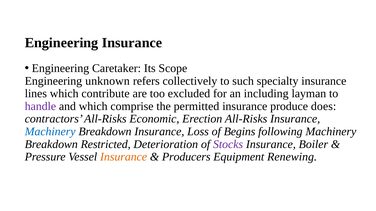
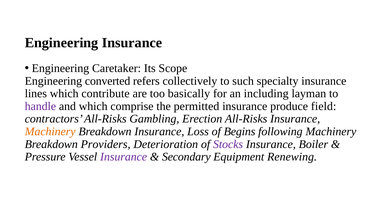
unknown: unknown -> converted (108, 81)
excluded: excluded -> basically (189, 94)
does: does -> field (324, 106)
Economic: Economic -> Gambling (154, 119)
Machinery colour: blue -> orange (50, 132)
Restricted: Restricted -> Providers (106, 145)
Insurance colour: orange -> purple (124, 157)
Producers: Producers -> Secondary (186, 157)
